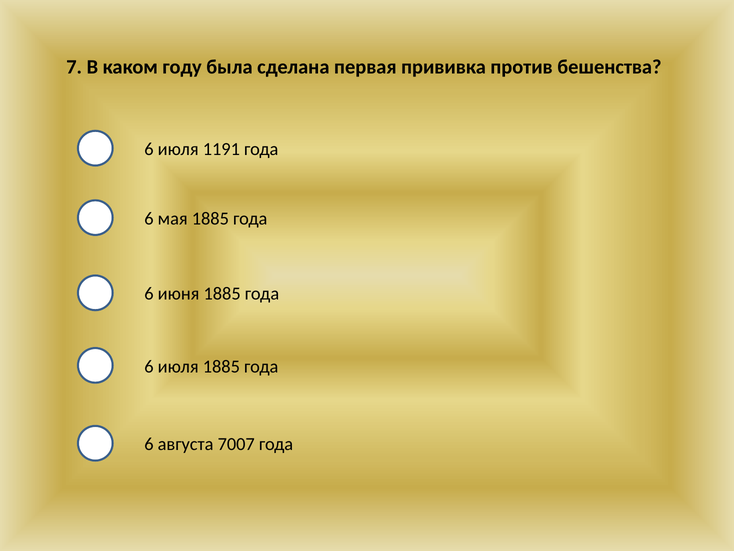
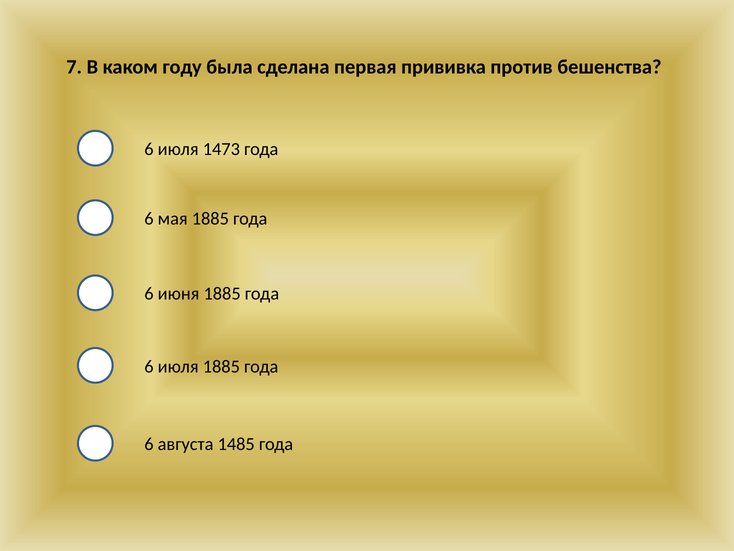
1191: 1191 -> 1473 (221, 149)
7007: 7007 -> 1485 (236, 444)
